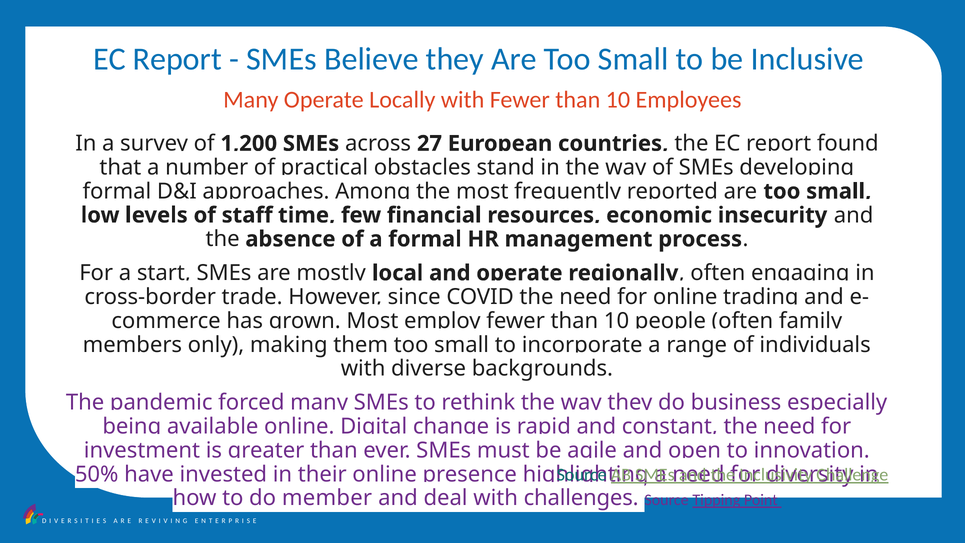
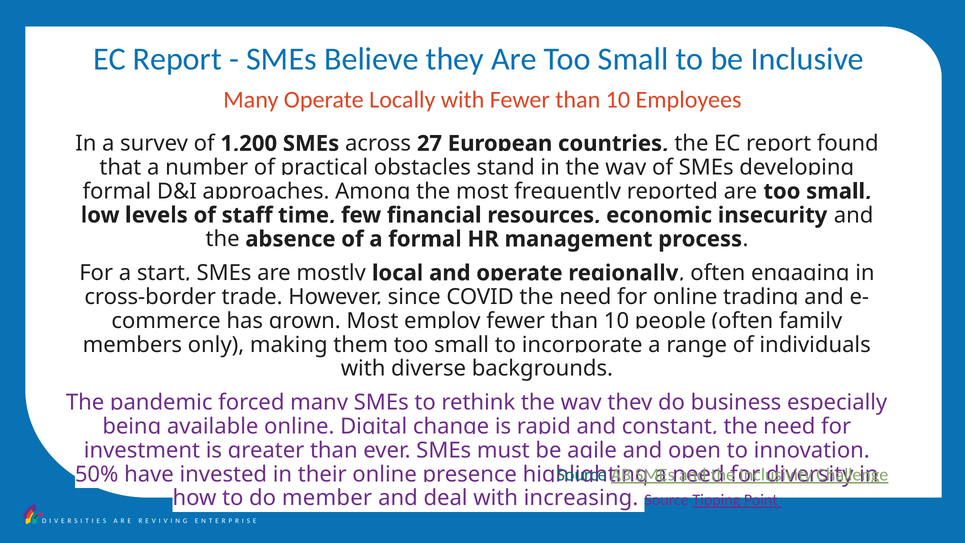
challenges: challenges -> increasing (581, 498)
